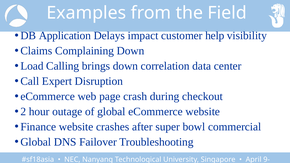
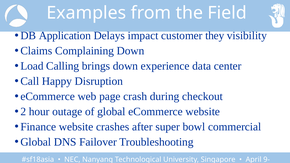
help: help -> they (215, 36)
correlation: correlation -> experience (165, 66)
Expert: Expert -> Happy (57, 81)
